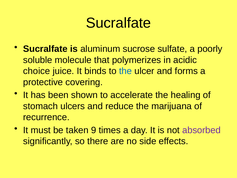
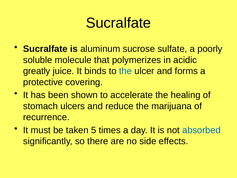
choice: choice -> greatly (37, 71)
9: 9 -> 5 (94, 130)
absorbed colour: purple -> blue (201, 130)
